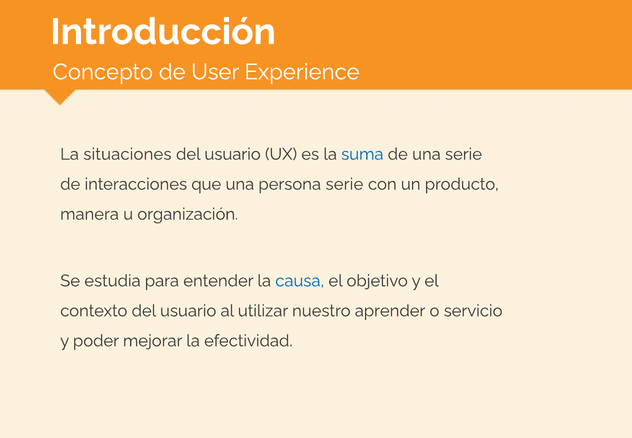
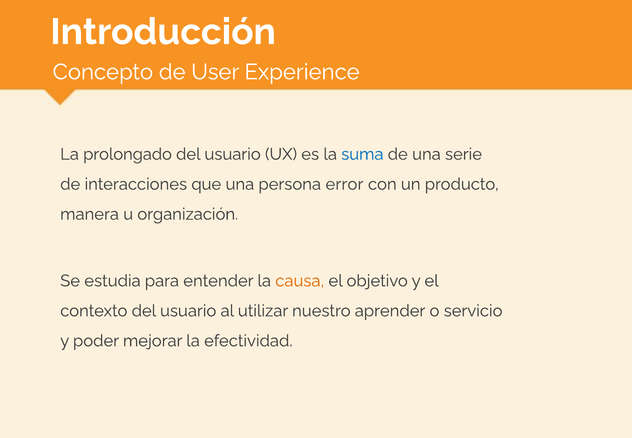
situaciones: situaciones -> prolongado (128, 154)
persona serie: serie -> error (344, 184)
causa colour: blue -> orange (300, 281)
